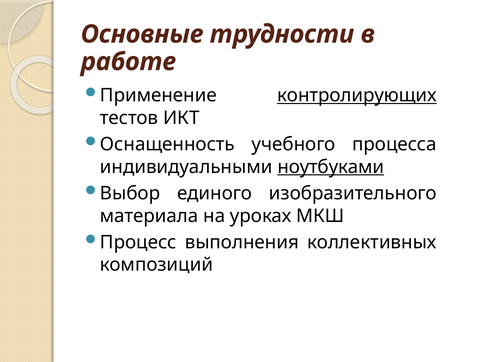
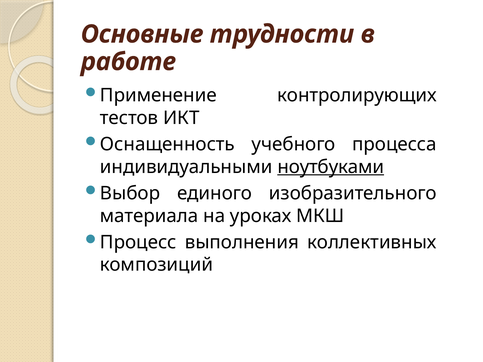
контролирующих underline: present -> none (357, 95)
